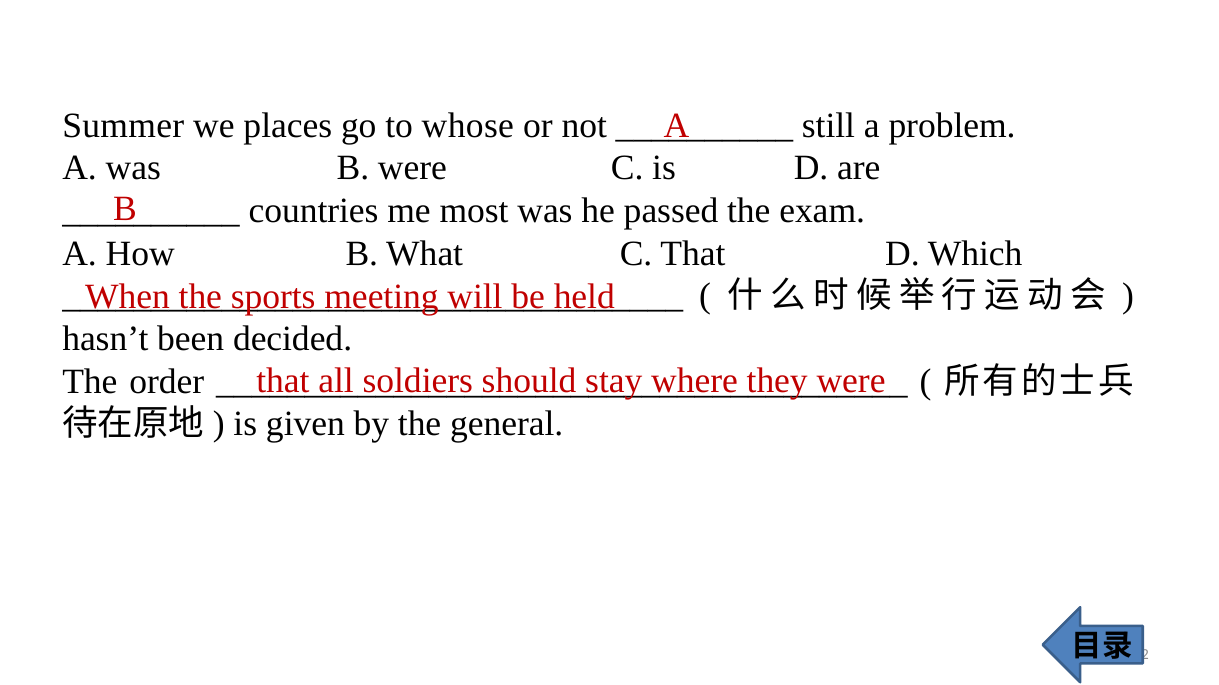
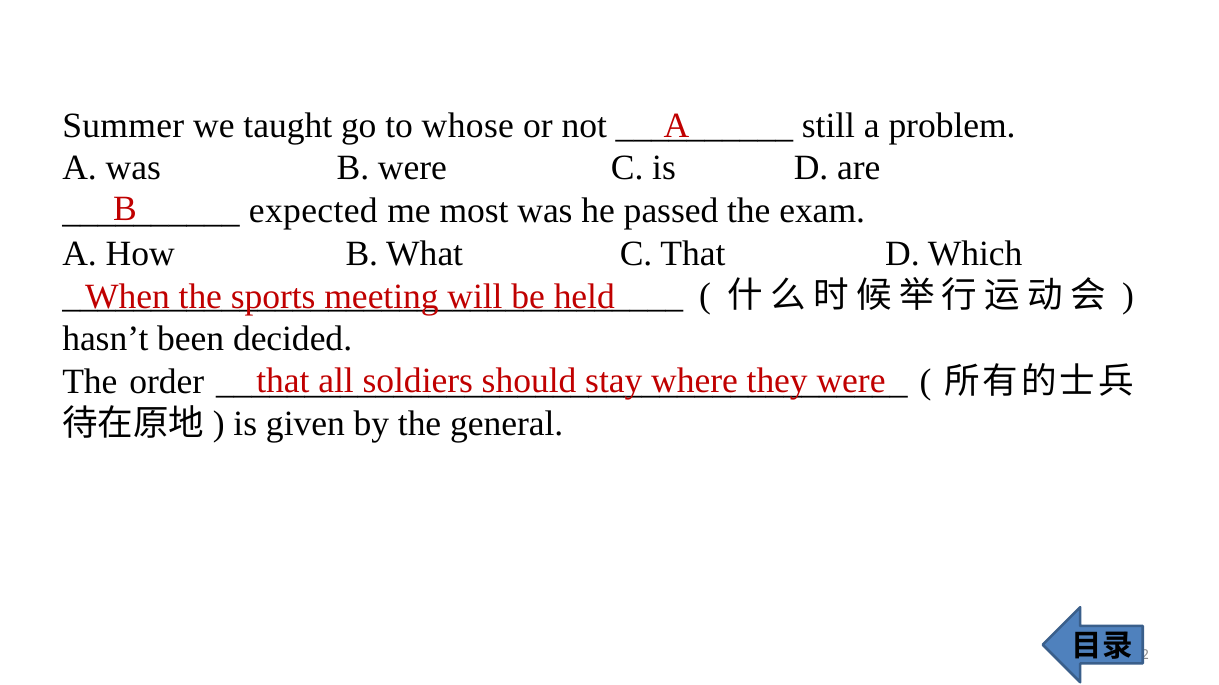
places: places -> taught (288, 126)
countries: countries -> expected (313, 211)
